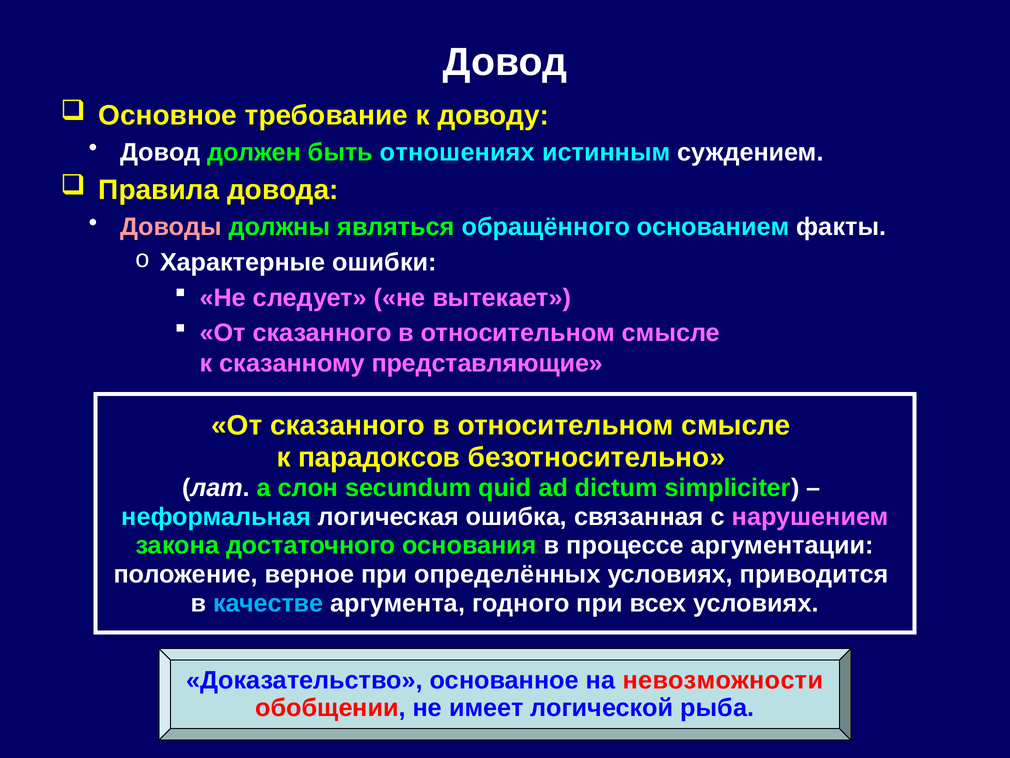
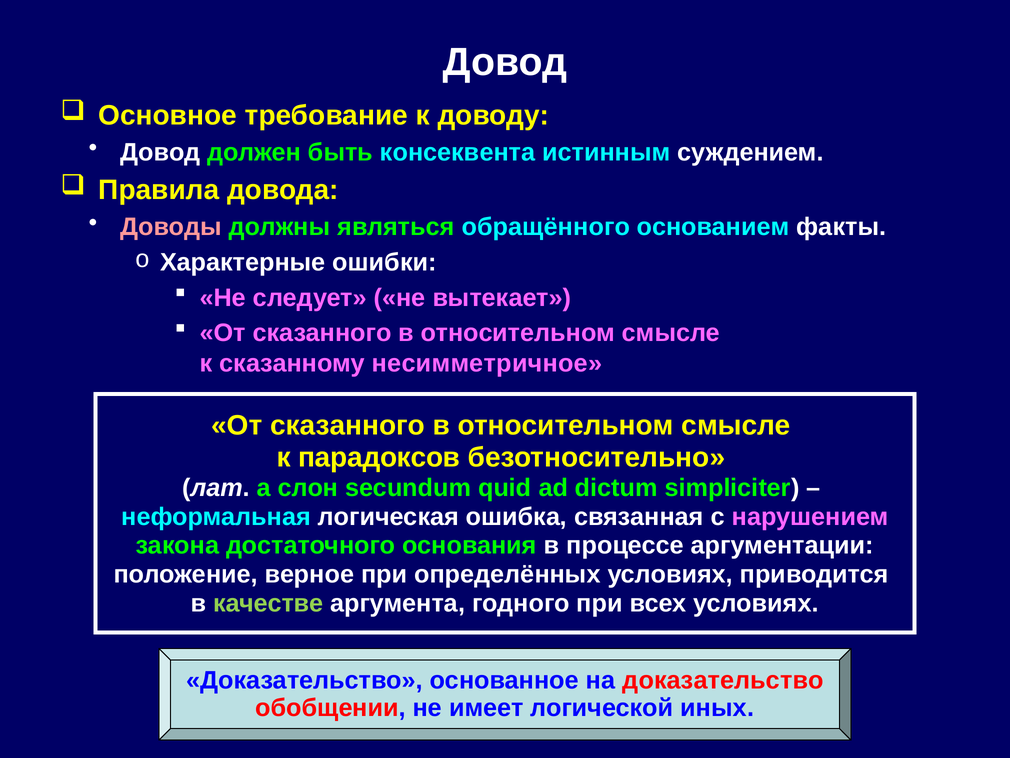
отношениях: отношениях -> консеквента (458, 152)
представляющие: представляющие -> несимметричное (487, 363)
качестве colour: light blue -> light green (268, 603)
на невозможности: невозможности -> доказательство (723, 680)
рыба: рыба -> иных (717, 707)
